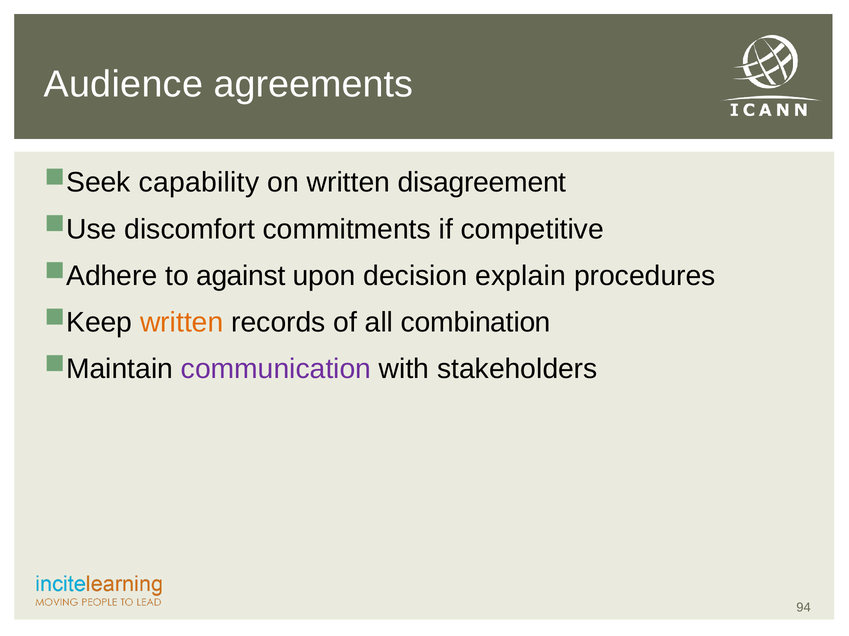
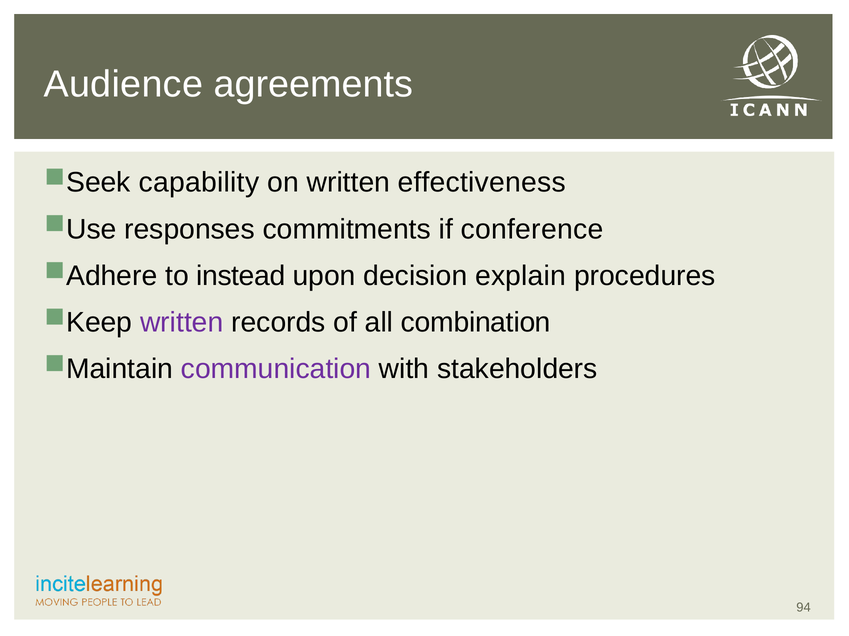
disagreement: disagreement -> effectiveness (482, 183)
discomfort: discomfort -> responses (190, 230)
competitive: competitive -> conference (532, 230)
against: against -> instead (241, 276)
written colour: orange -> purple (182, 323)
